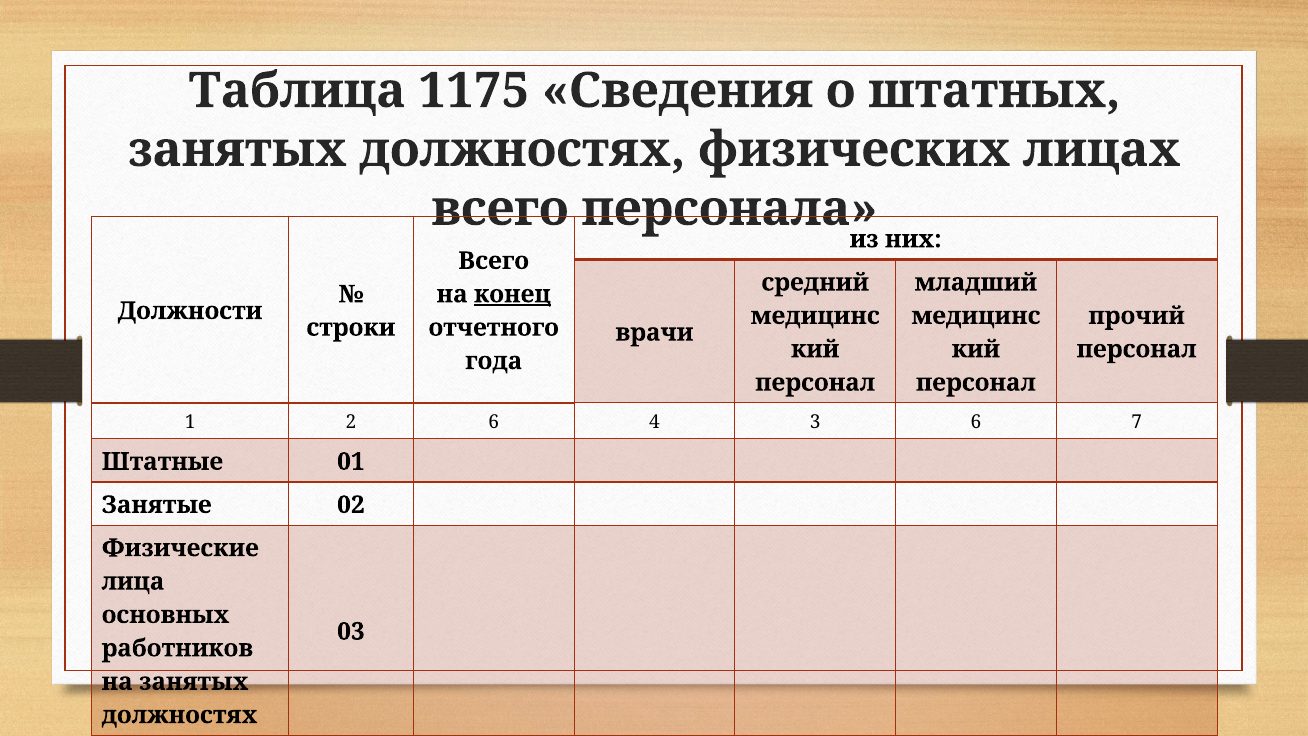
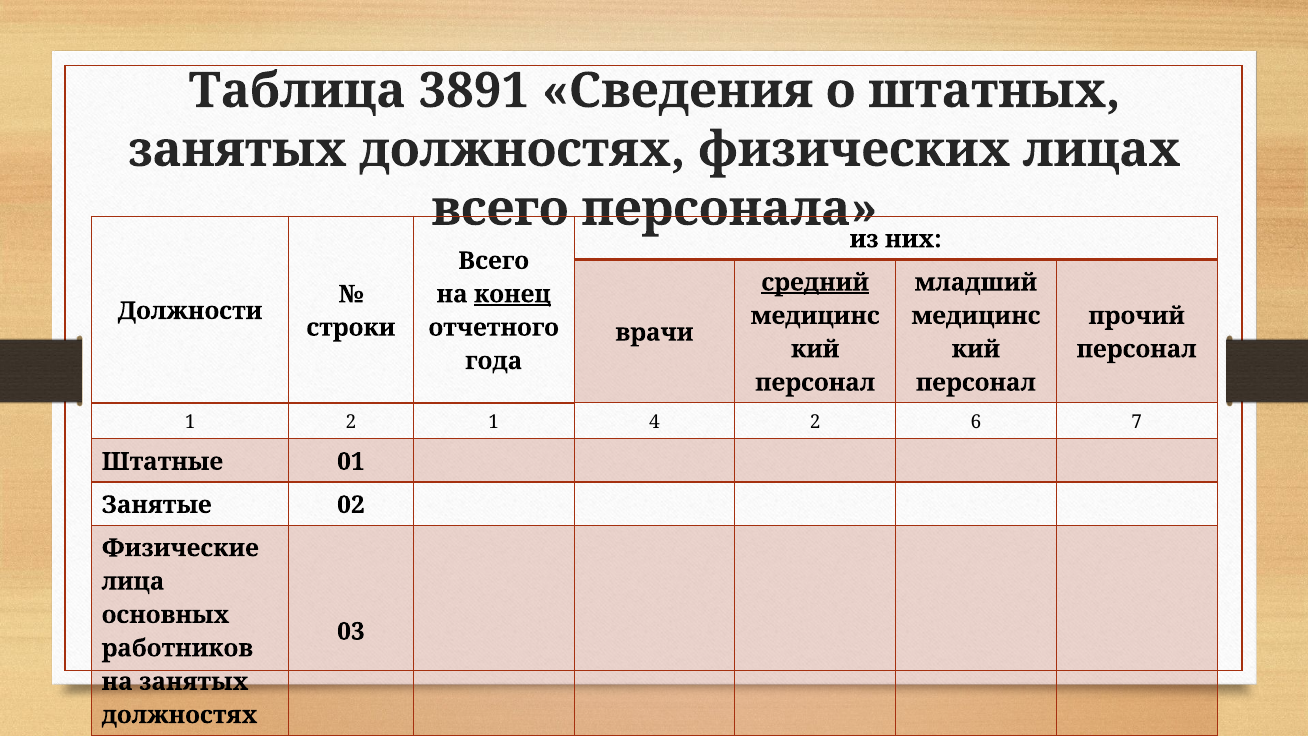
1175: 1175 -> 3891 (474, 91)
средний underline: none -> present (815, 282)
2 6: 6 -> 1 (494, 422)
4 3: 3 -> 2 (815, 422)
